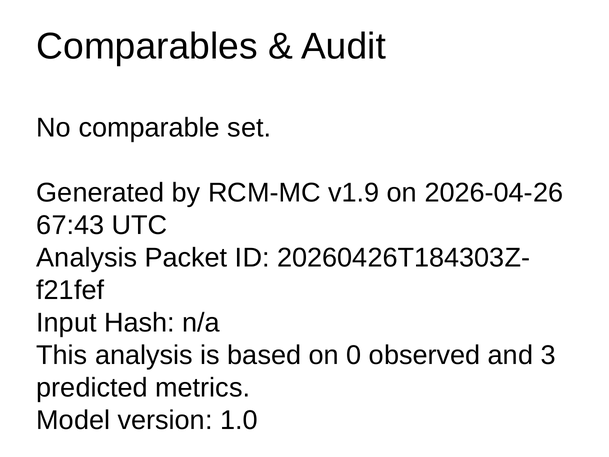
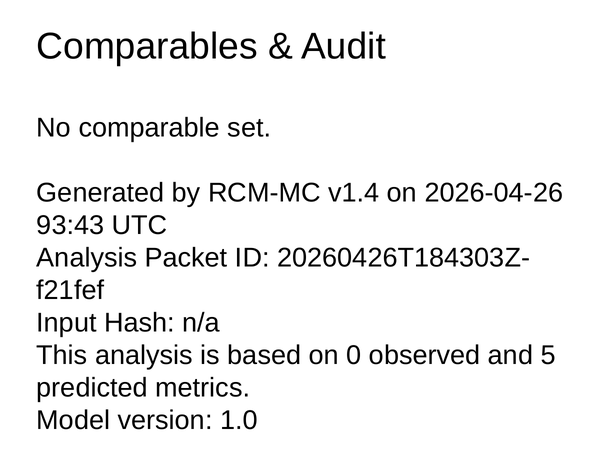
v1.9: v1.9 -> v1.4 (354, 193)
67:43: 67:43 -> 93:43 (70, 225)
3: 3 -> 5 (548, 355)
